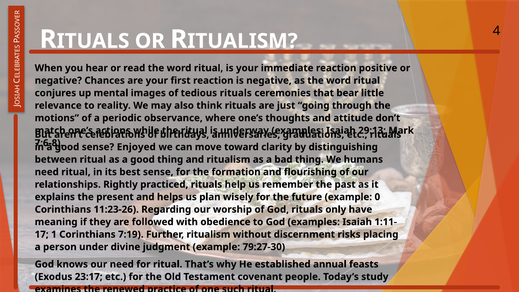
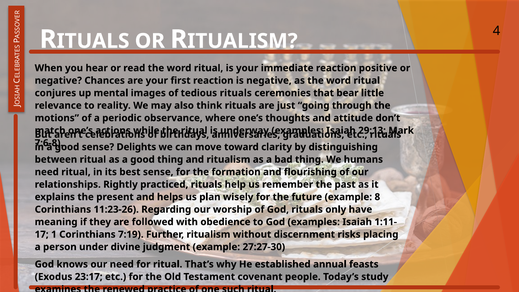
Enjoyed: Enjoyed -> Delights (136, 147)
0: 0 -> 8 (377, 197)
79:27-30: 79:27-30 -> 27:27-30 (264, 247)
